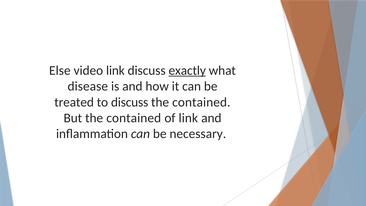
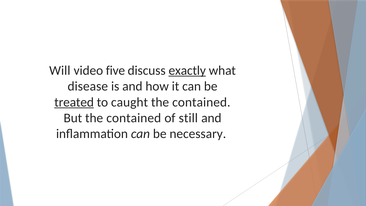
Else: Else -> Will (60, 70)
video link: link -> five (115, 70)
treated underline: none -> present (74, 102)
to discuss: discuss -> caught (130, 102)
of link: link -> still (188, 118)
